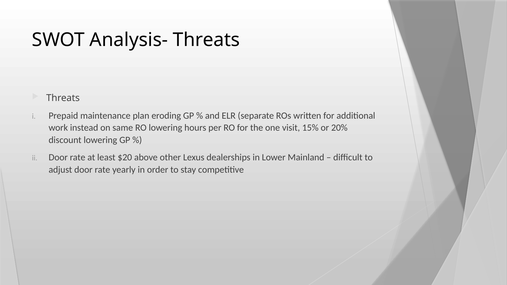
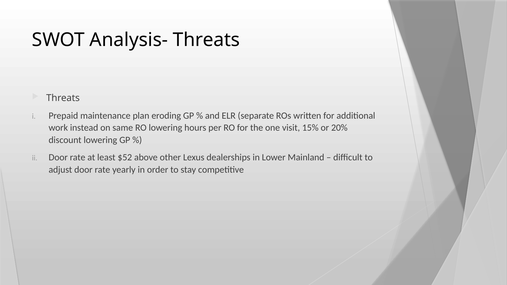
$20: $20 -> $52 (125, 157)
